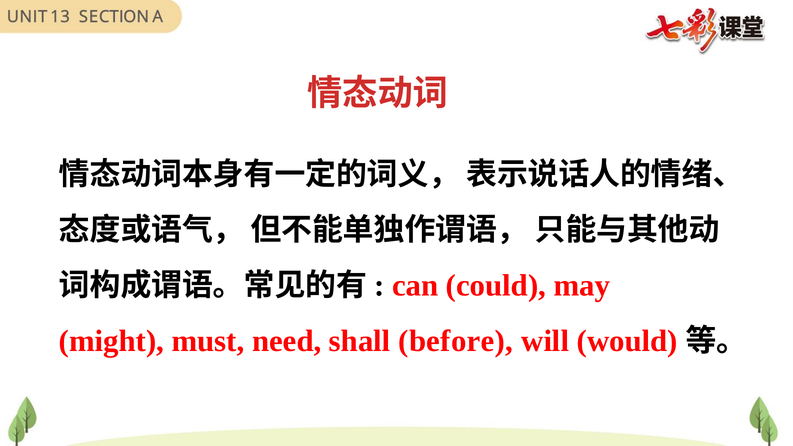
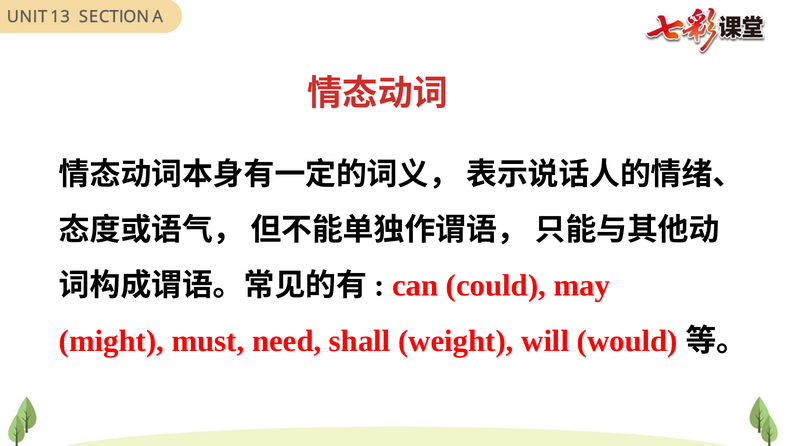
before: before -> weight (456, 341)
